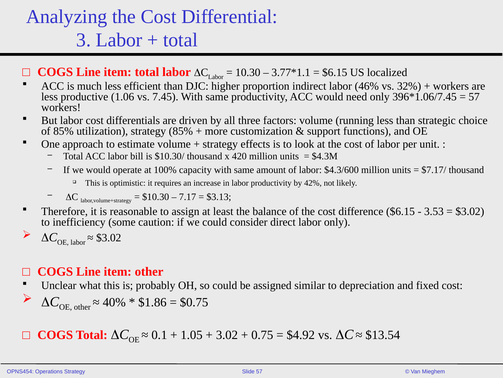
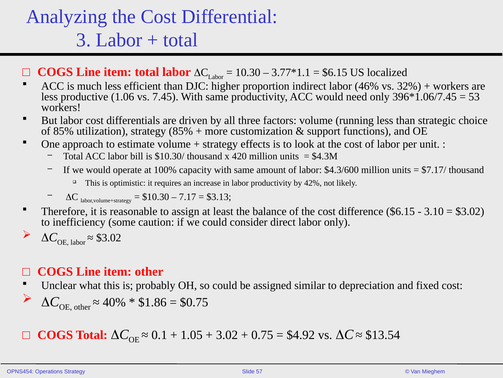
57: 57 -> 53 (474, 97)
3.53: 3.53 -> 3.10 (434, 211)
